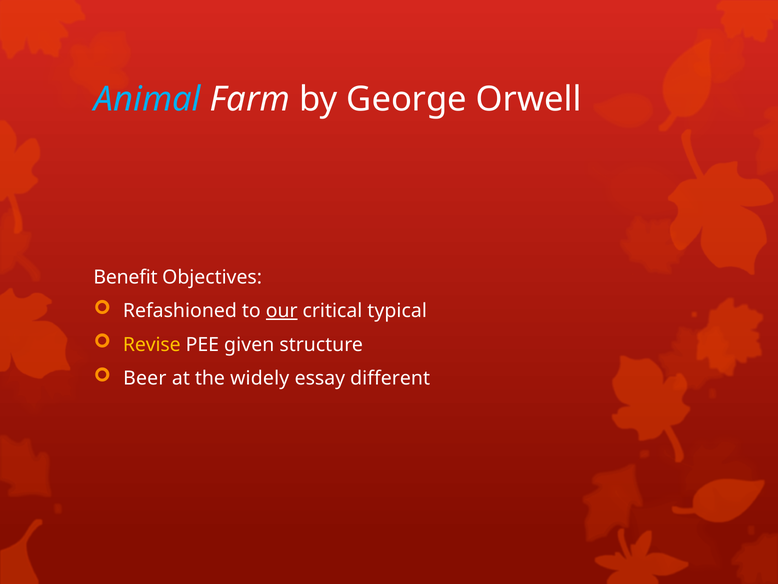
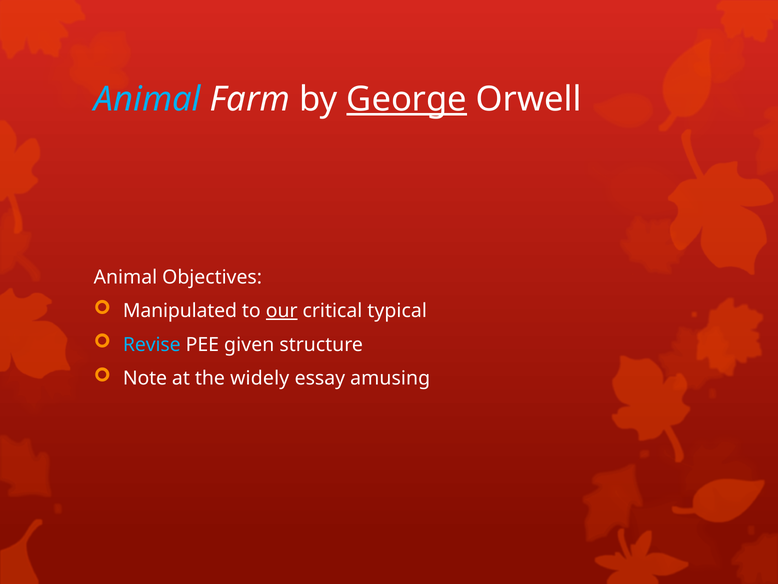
George underline: none -> present (407, 99)
Benefit: Benefit -> Animal (125, 277)
Refashioned: Refashioned -> Manipulated (180, 311)
Revise colour: yellow -> light blue (152, 344)
Beer: Beer -> Note (145, 378)
different: different -> amusing (390, 378)
